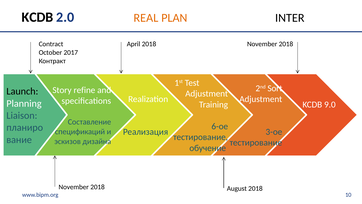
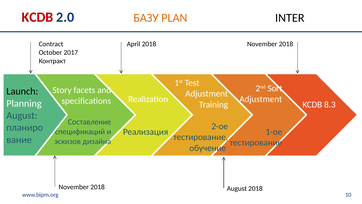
KCDB colour: black -> red (37, 17)
REAL: REAL -> БАЗУ (146, 18)
refine: refine -> facets (84, 90)
9.0: 9.0 -> 8.3 (330, 104)
Liaison: Liaison -> August (22, 115)
6-ое: 6-ое -> 2-ое (220, 126)
3-ое: 3-ое -> 1-ое (274, 132)
